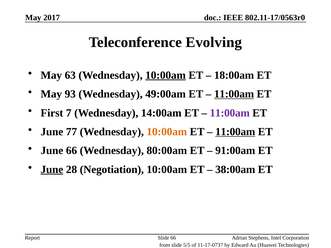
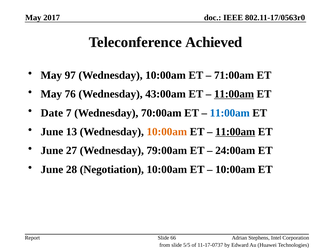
Evolving: Evolving -> Achieved (214, 42)
63: 63 -> 97 (70, 75)
10:00am underline: present -> none (166, 75)
18:00am: 18:00am -> 71:00am (234, 75)
93: 93 -> 76 (70, 94)
49:00am: 49:00am -> 43:00am (166, 94)
First: First -> Date (52, 113)
14:00am: 14:00am -> 70:00am (161, 113)
11:00am colour: purple -> blue (230, 113)
77: 77 -> 13 (72, 132)
June 66: 66 -> 27 (72, 151)
80:00am: 80:00am -> 79:00am (167, 151)
91:00am: 91:00am -> 24:00am (235, 151)
June underline: present -> none (52, 170)
38:00am: 38:00am -> 10:00am (235, 170)
